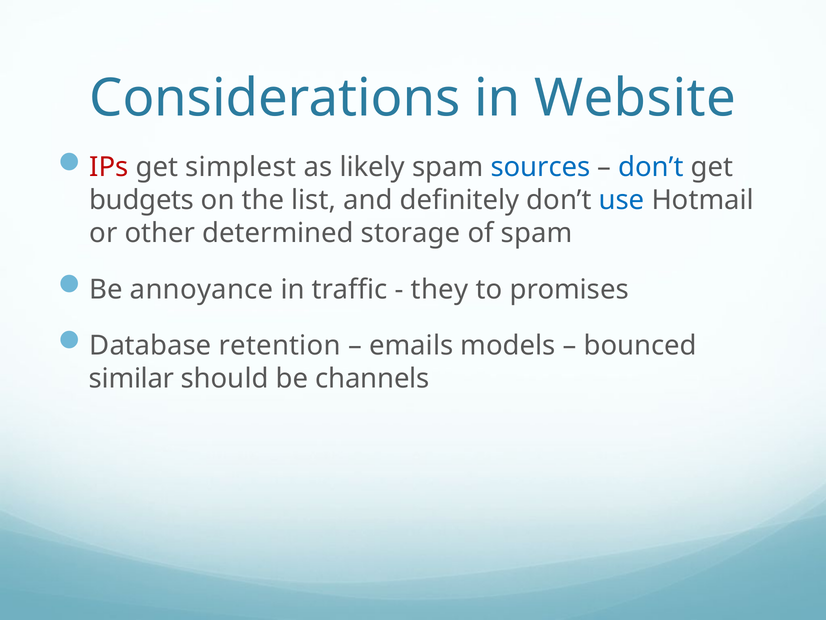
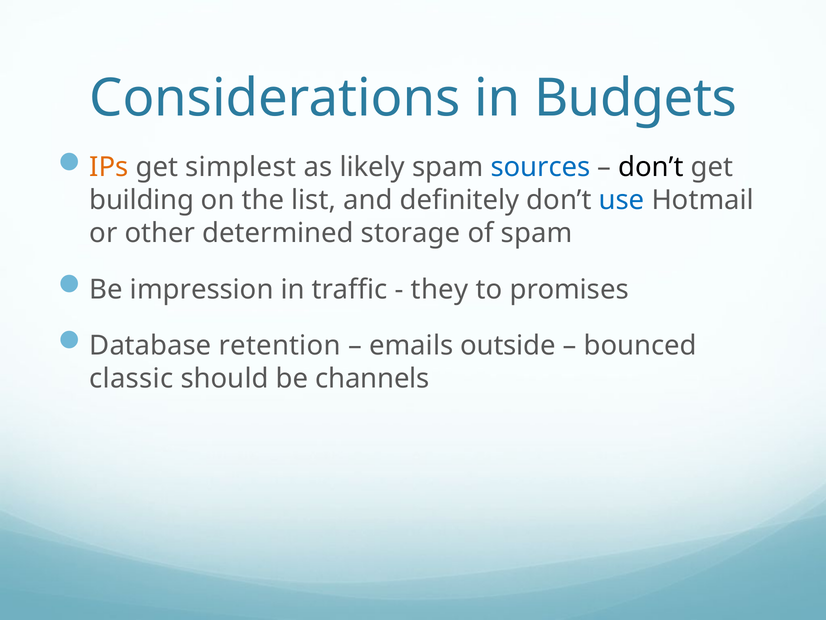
Website: Website -> Budgets (636, 98)
IPs colour: red -> orange (109, 167)
don’t colour: blue -> black (651, 167)
budgets: budgets -> building (142, 200)
annoyance: annoyance -> impression (202, 289)
models: models -> outside (508, 345)
similar: similar -> classic (131, 378)
